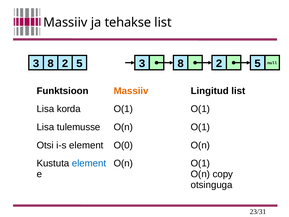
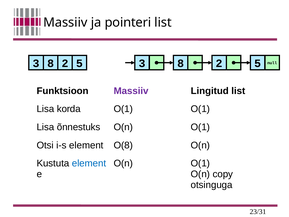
tehakse: tehakse -> pointeri (128, 22)
Massiiv colour: orange -> purple (131, 91)
tulemusse: tulemusse -> õnnestuks (79, 127)
O(0: O(0 -> O(8 (123, 145)
